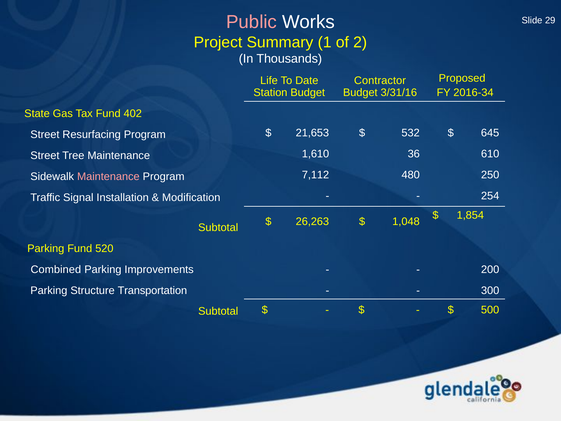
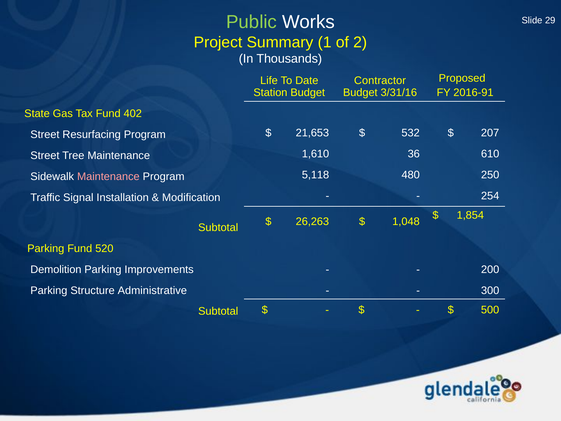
Public colour: pink -> light green (252, 22)
2016-34: 2016-34 -> 2016-91 (473, 93)
645: 645 -> 207 (490, 133)
7,112: 7,112 -> 5,118 (315, 175)
Combined: Combined -> Demolition (56, 269)
Transportation: Transportation -> Administrative (152, 290)
